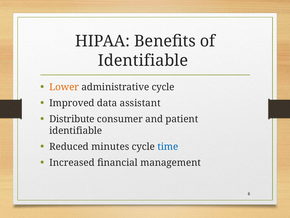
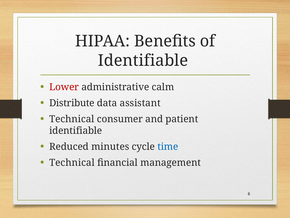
Lower colour: orange -> red (64, 87)
administrative cycle: cycle -> calm (163, 87)
Improved: Improved -> Distribute (72, 103)
Distribute: Distribute -> Technical (72, 119)
Increased: Increased -> Technical (72, 162)
